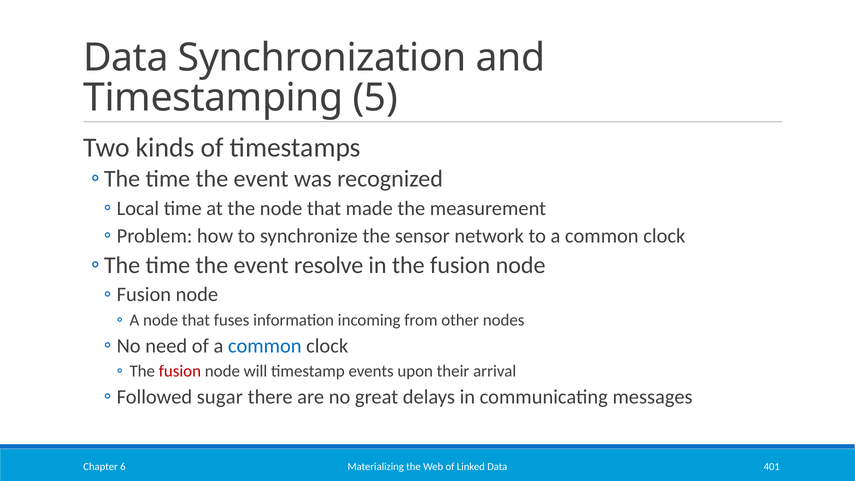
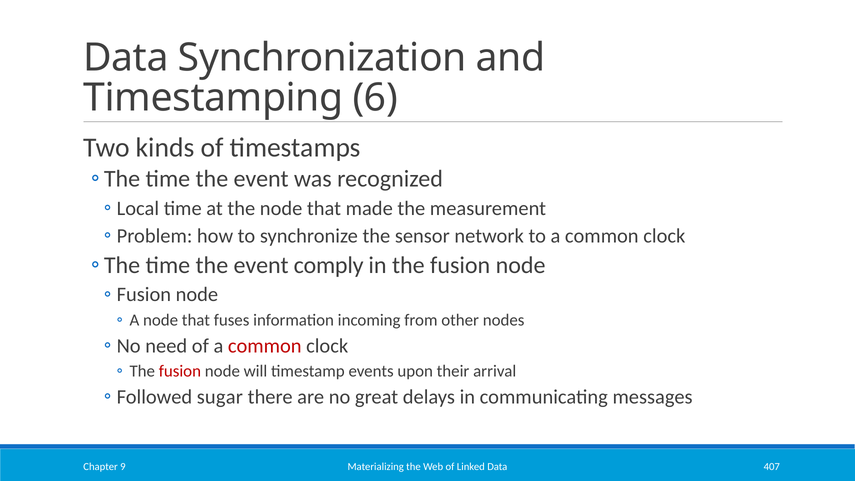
5: 5 -> 6 (375, 98)
resolve: resolve -> comply (329, 265)
common colour: blue -> red (265, 346)
401: 401 -> 407 (772, 466)
6: 6 -> 9 (123, 467)
